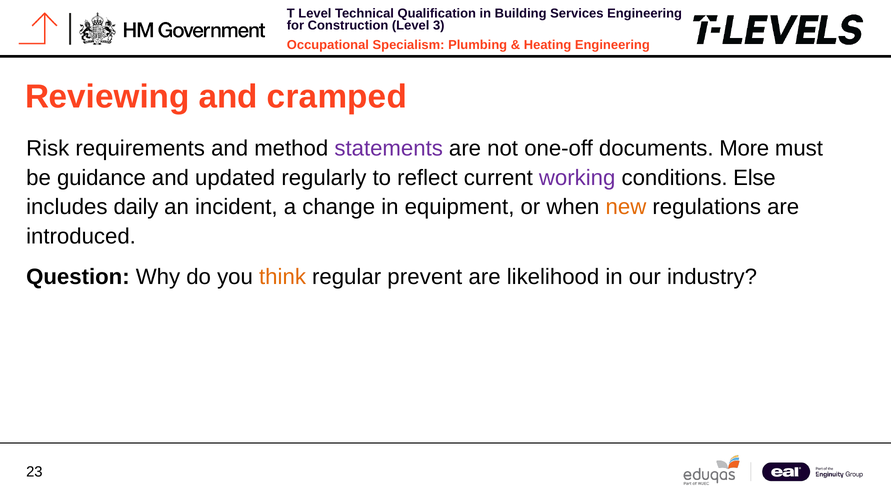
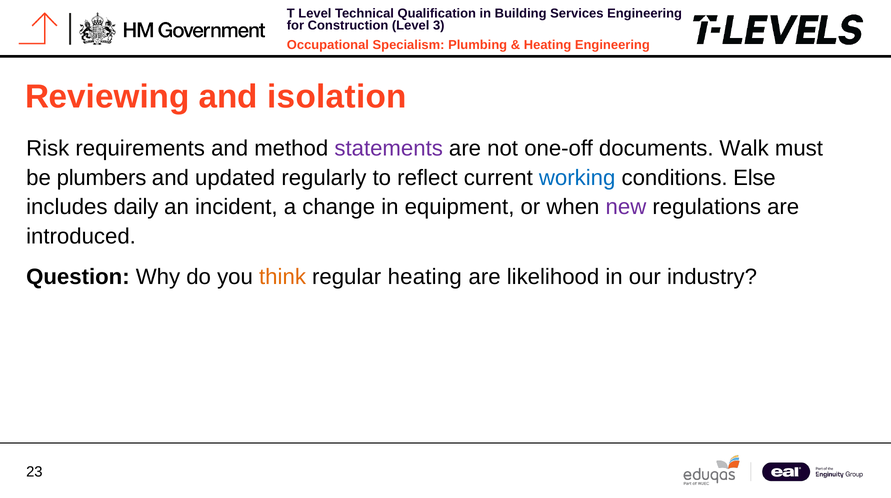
cramped: cramped -> isolation (337, 97)
More: More -> Walk (744, 149)
guidance: guidance -> plumbers (102, 178)
working colour: purple -> blue (577, 178)
new colour: orange -> purple (626, 207)
regular prevent: prevent -> heating (425, 277)
